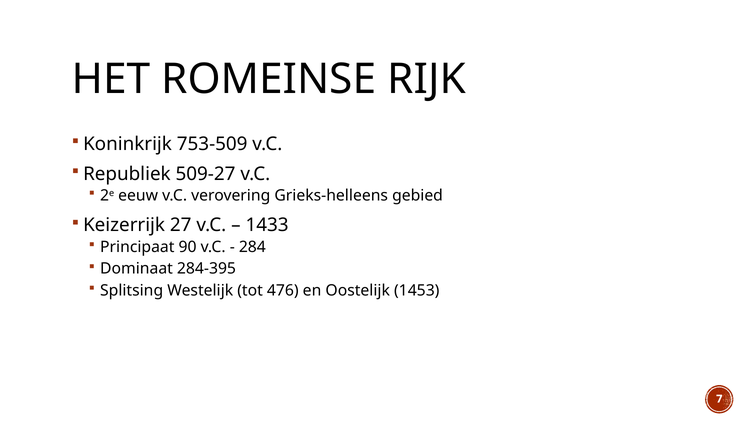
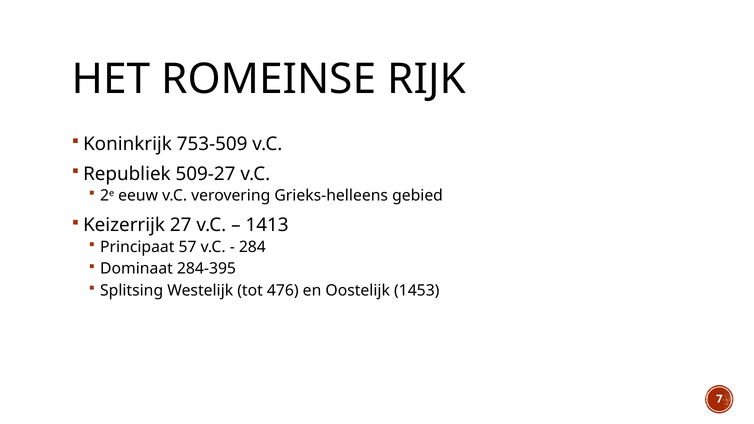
1433: 1433 -> 1413 (267, 225)
90: 90 -> 57 (188, 247)
